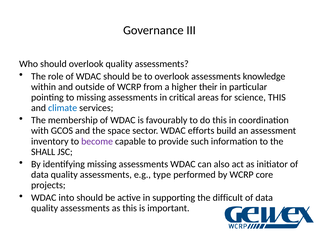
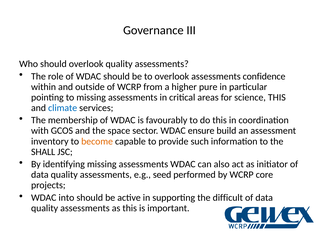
knowledge: knowledge -> confidence (264, 76)
their: their -> pure (208, 87)
efforts: efforts -> ensure (201, 131)
become colour: purple -> orange (97, 141)
type: type -> seed (162, 175)
